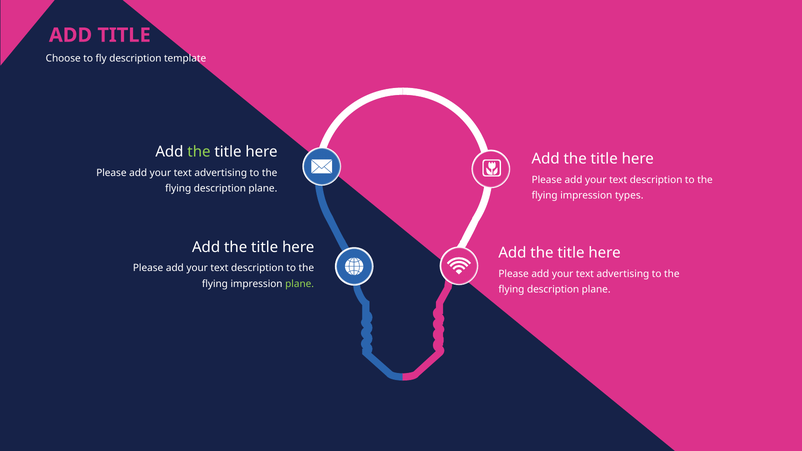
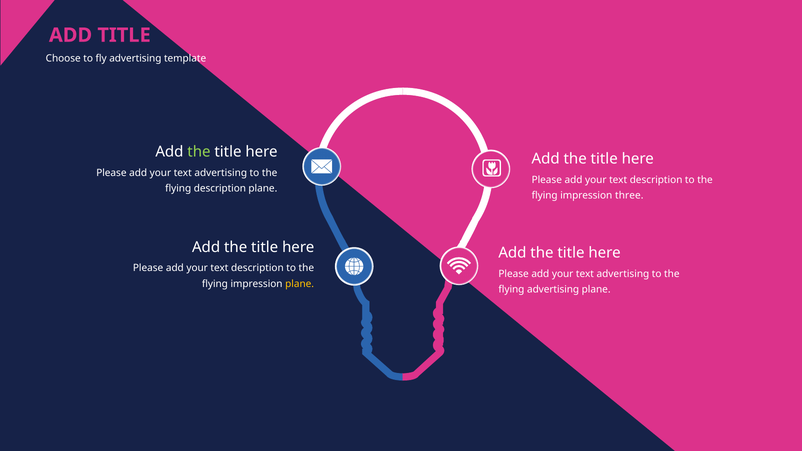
fly description: description -> advertising (135, 59)
types: types -> three (629, 196)
plane colour: light green -> yellow (300, 284)
description: description -> advertising (553, 290)
